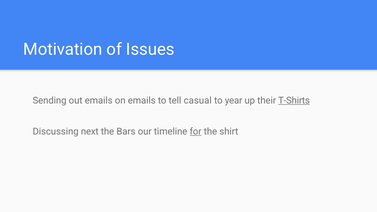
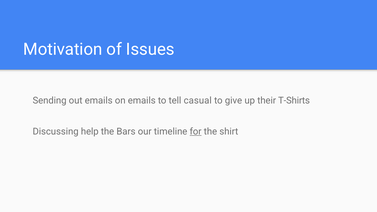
year: year -> give (233, 101)
T-Shirts underline: present -> none (294, 101)
next: next -> help (90, 132)
